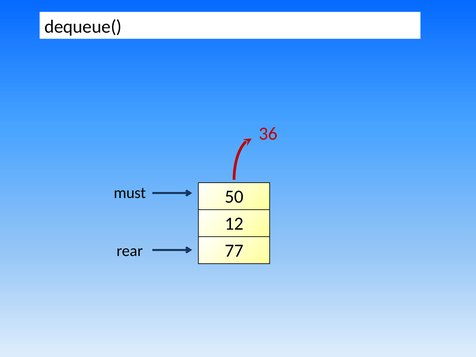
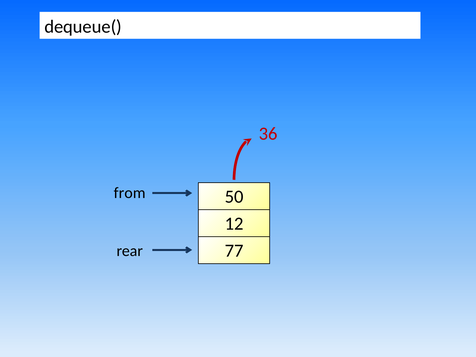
must: must -> from (130, 193)
